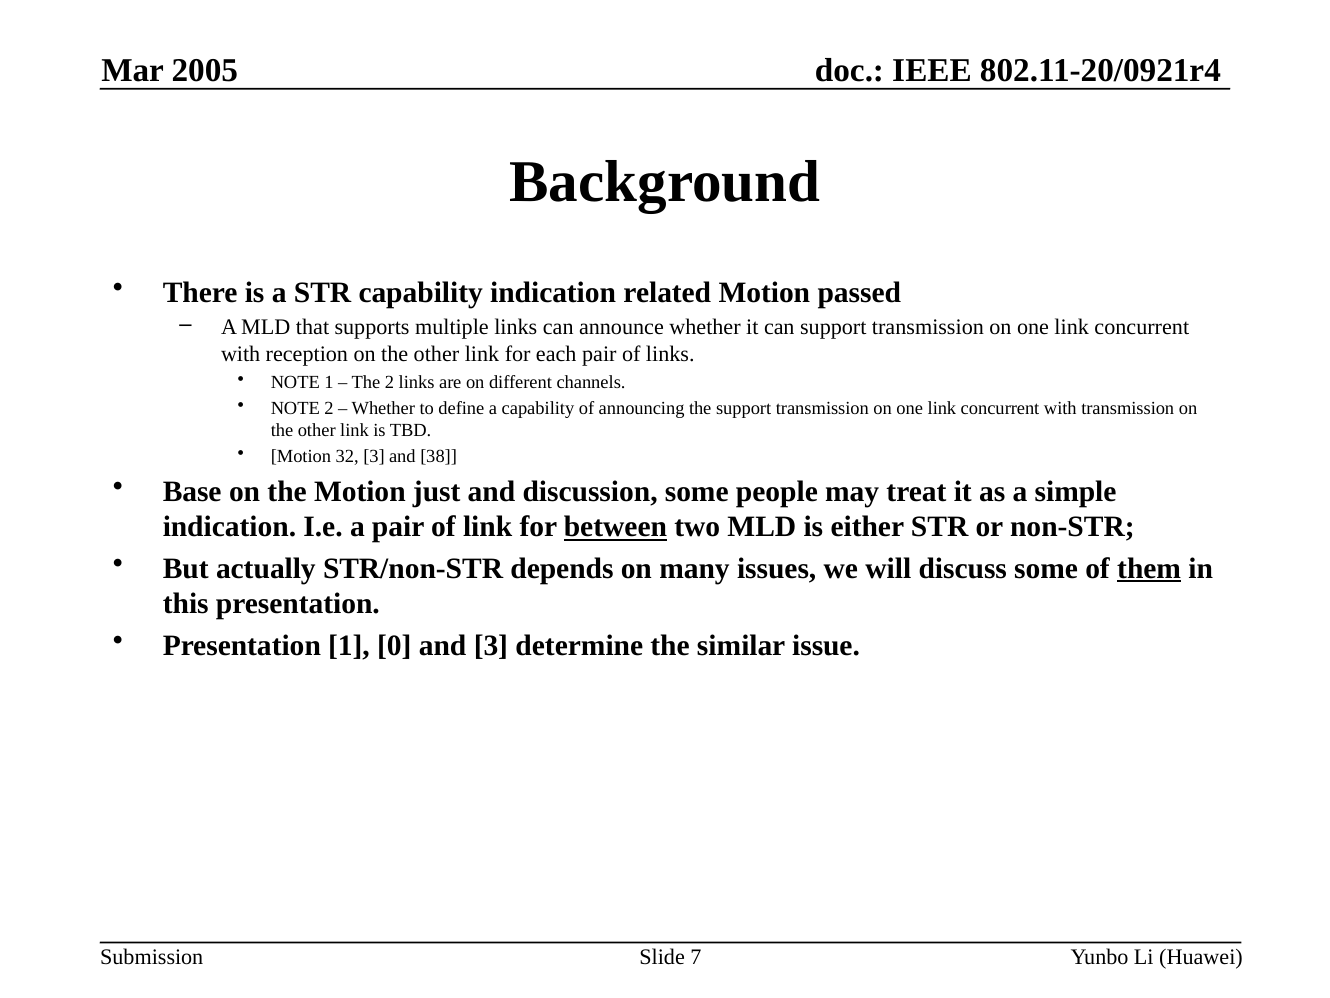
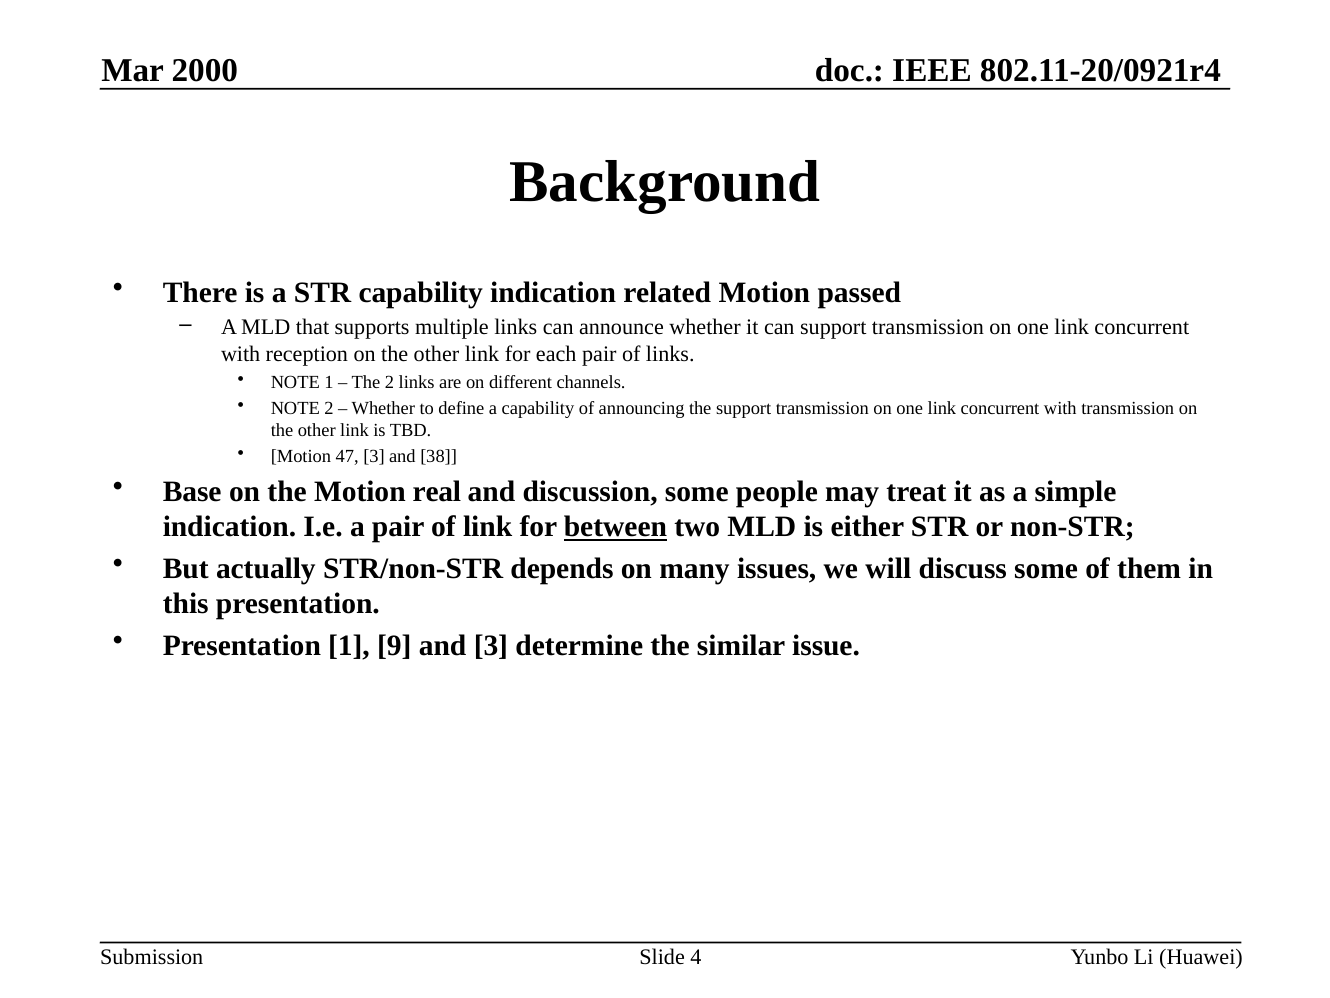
2005: 2005 -> 2000 (205, 71)
32: 32 -> 47 (347, 456)
just: just -> real (437, 491)
them underline: present -> none (1149, 568)
0: 0 -> 9 (394, 645)
7: 7 -> 4 (696, 957)
